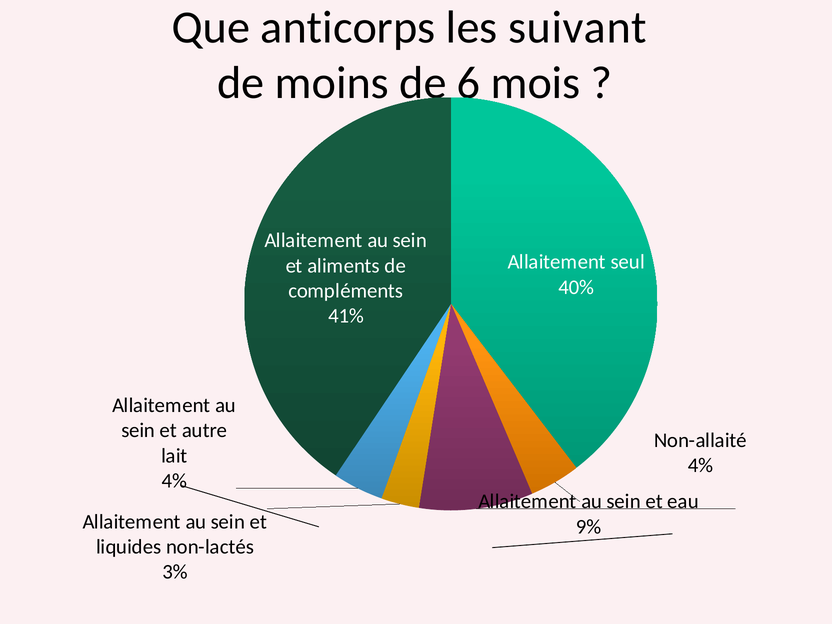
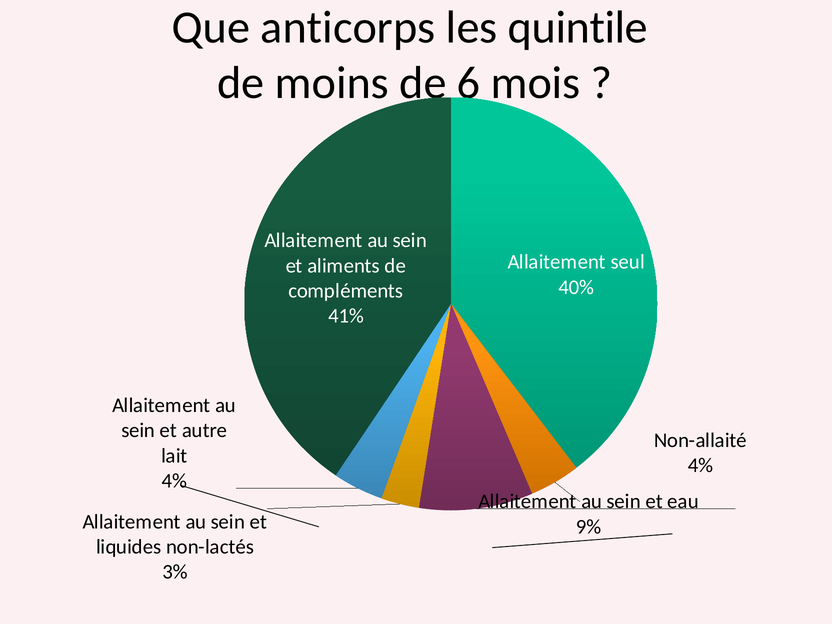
suivant: suivant -> quintile (578, 27)
